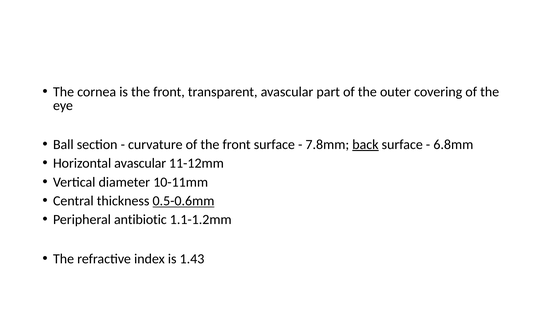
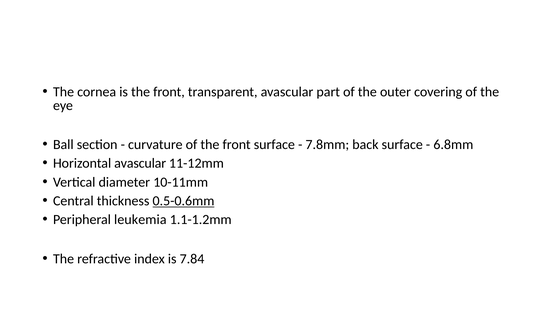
back underline: present -> none (365, 145)
antibiotic: antibiotic -> leukemia (140, 220)
1.43: 1.43 -> 7.84 (192, 259)
